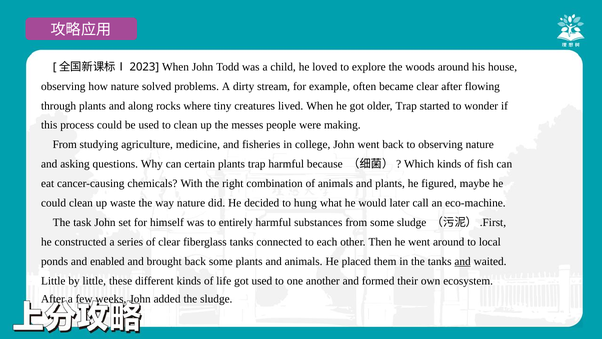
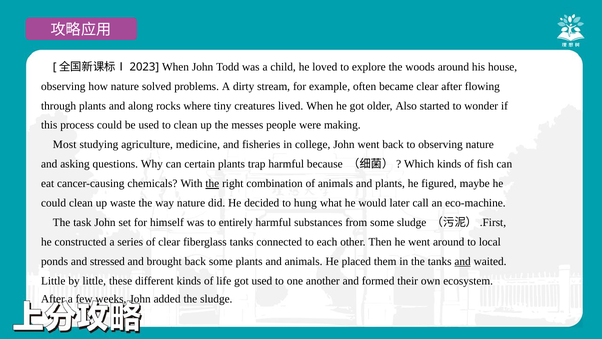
older Trap: Trap -> Also (406, 106)
From: From -> Most (65, 145)
the underline: none -> present (212, 183)
enabled: enabled -> stressed (107, 261)
